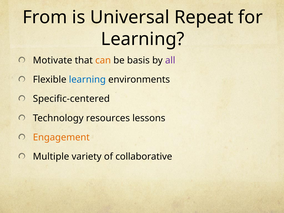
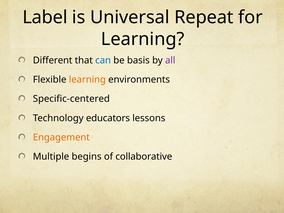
From: From -> Label (45, 17)
Motivate: Motivate -> Different (53, 60)
can colour: orange -> blue (103, 60)
learning colour: blue -> orange (87, 80)
resources: resources -> educators (108, 118)
variety: variety -> begins (87, 157)
